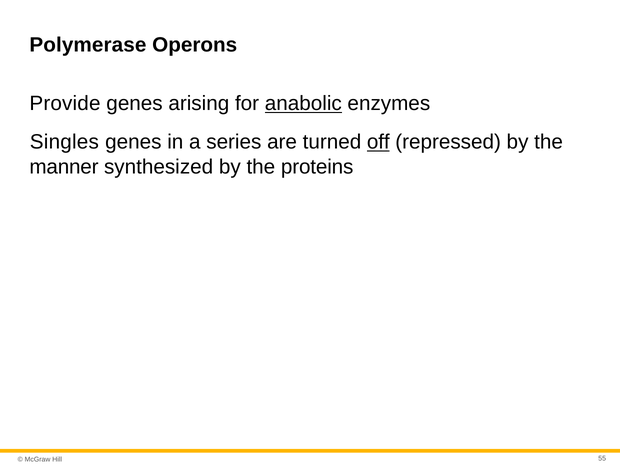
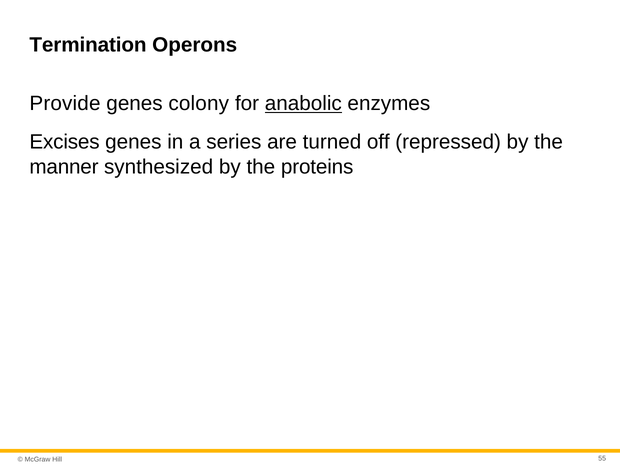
Polymerase: Polymerase -> Termination (88, 45)
arising: arising -> colony (199, 104)
Singles: Singles -> Excises (65, 142)
off underline: present -> none (378, 142)
